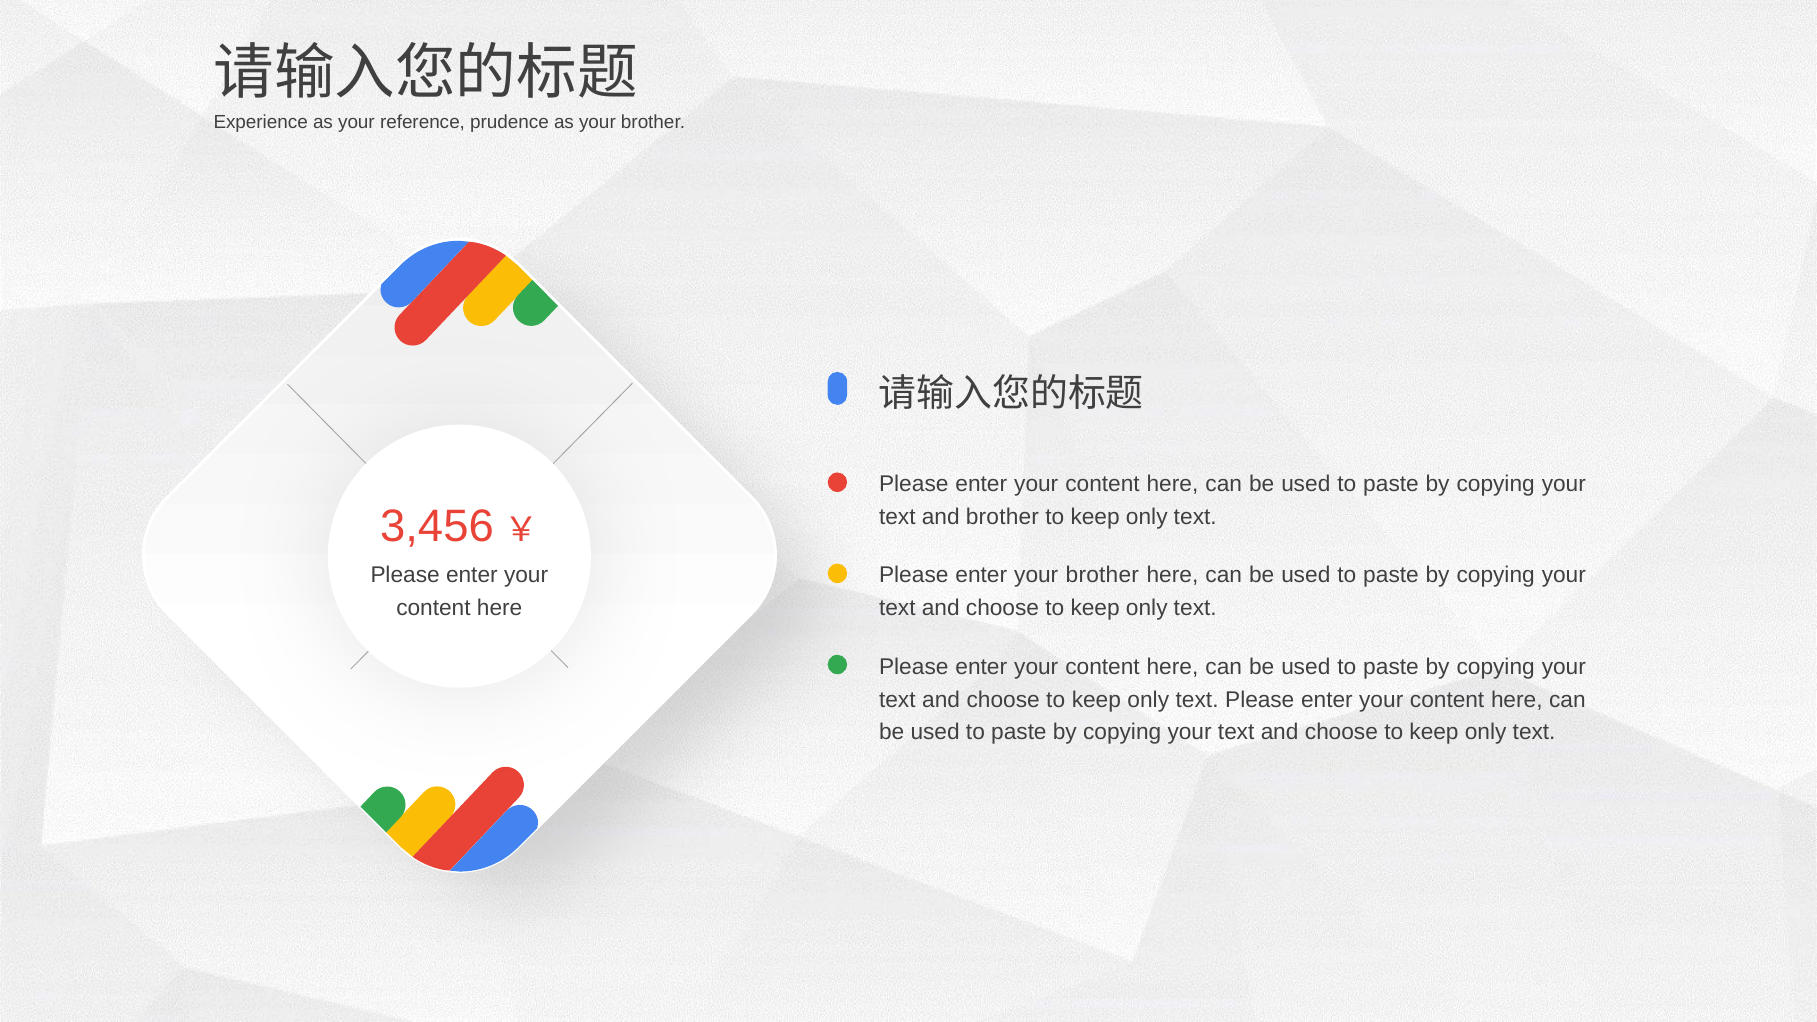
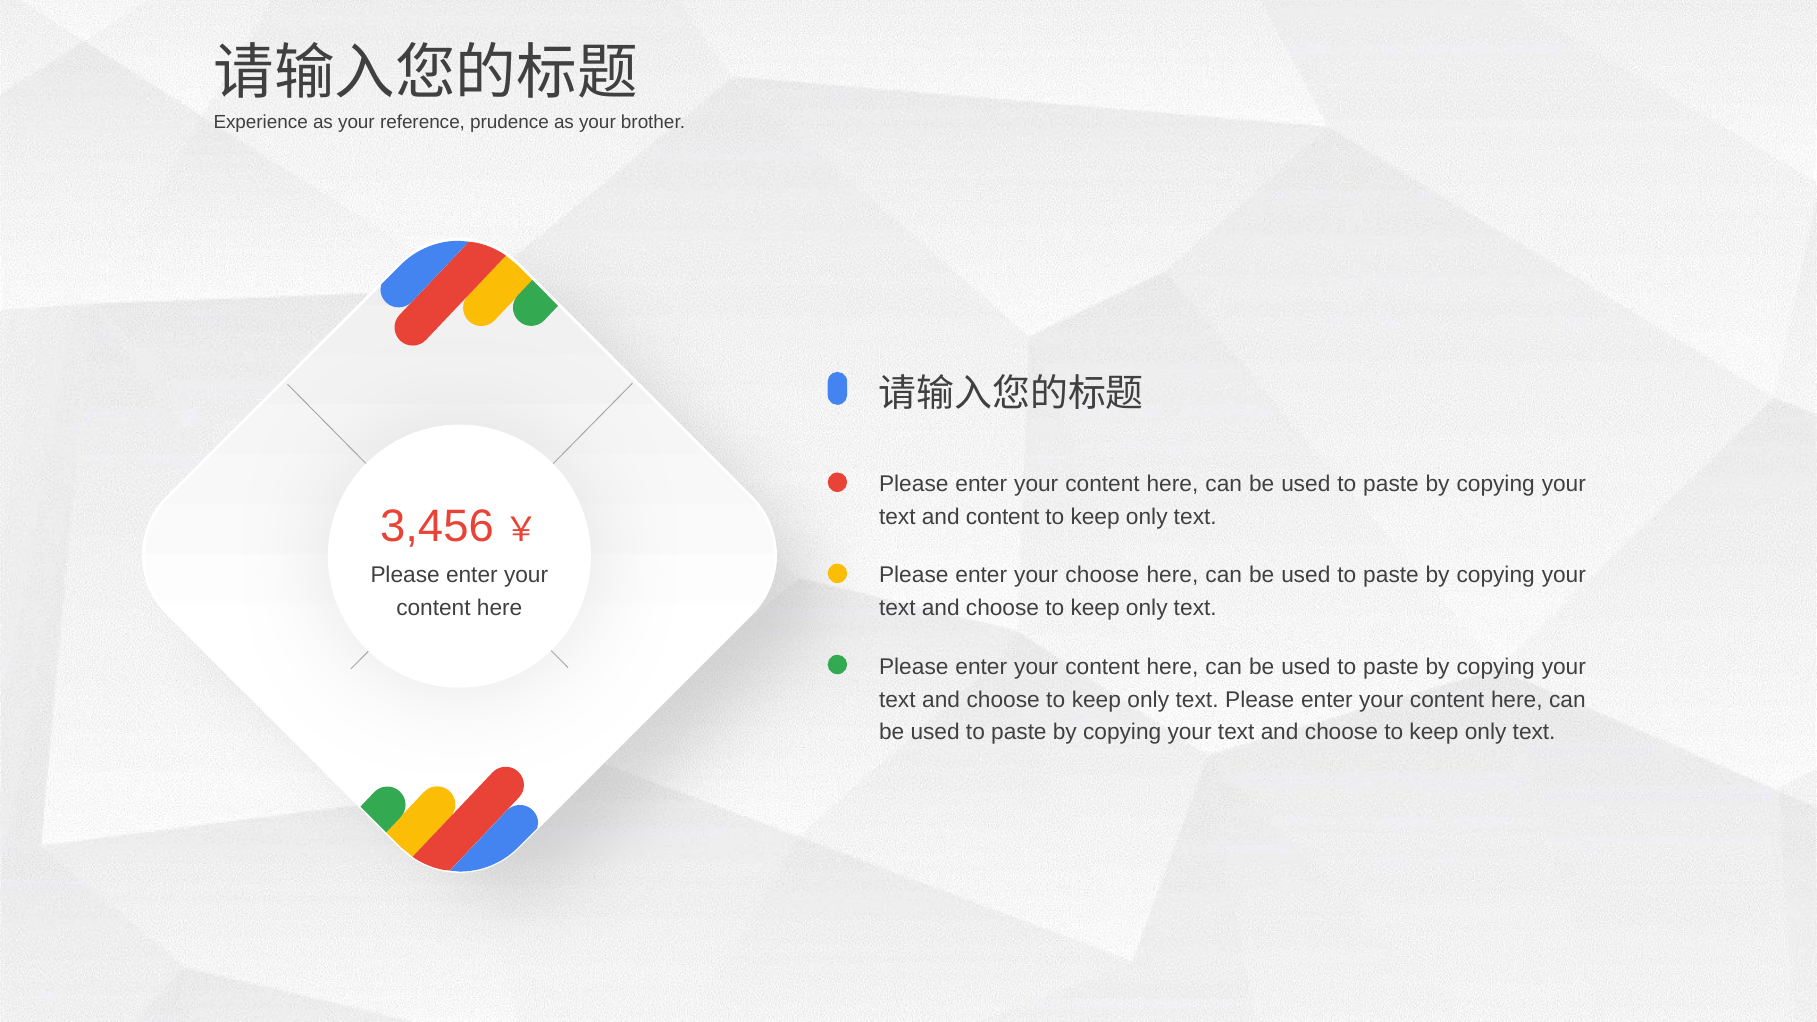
and brother: brother -> content (1003, 517)
enter your brother: brother -> choose (1102, 576)
